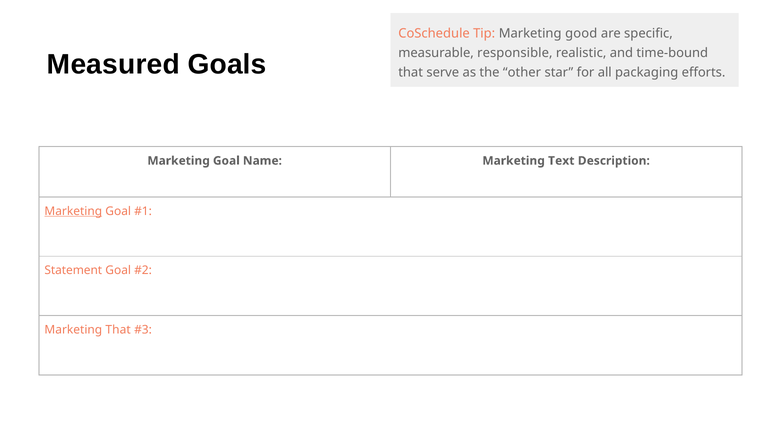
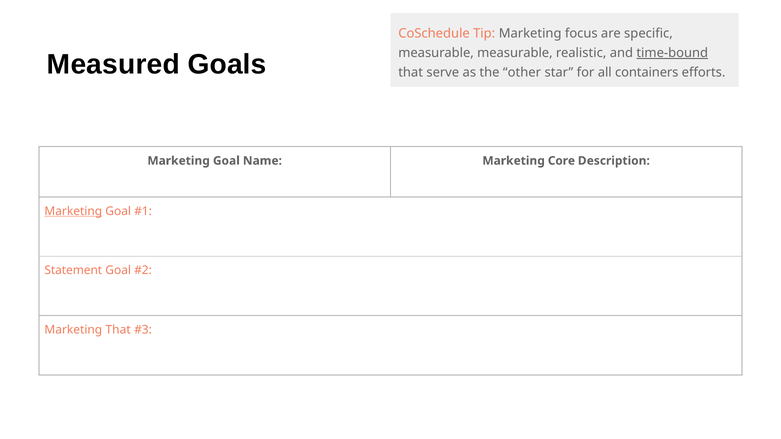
good: good -> focus (581, 34)
measurable responsible: responsible -> measurable (515, 53)
time-bound underline: none -> present (672, 53)
packaging: packaging -> containers (647, 73)
Text: Text -> Core (561, 161)
